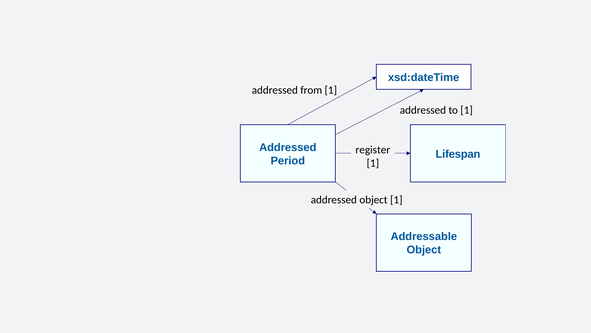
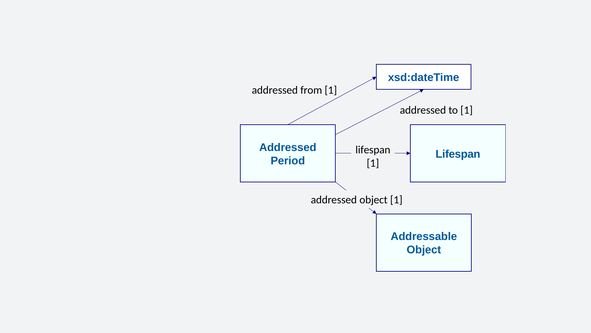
register: register -> lifespan (373, 150)
